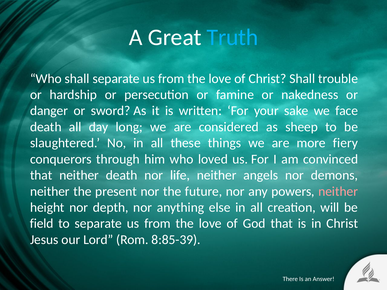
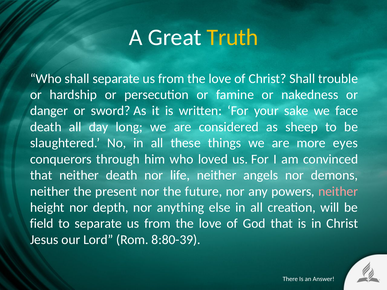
Truth colour: light blue -> yellow (232, 37)
fiery: fiery -> eyes (345, 143)
8:85-39: 8:85-39 -> 8:80-39 (176, 240)
